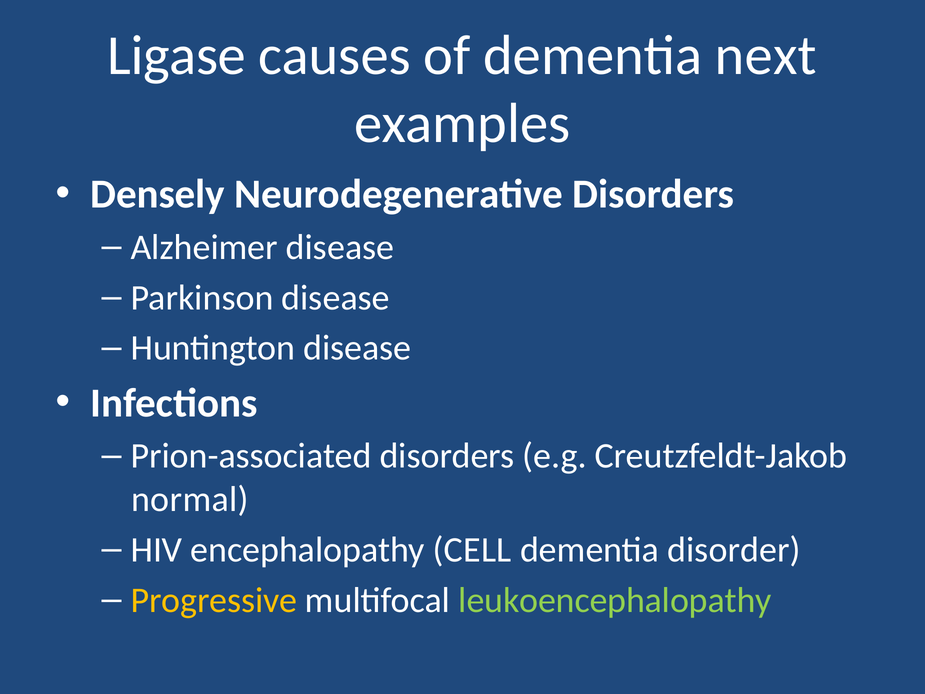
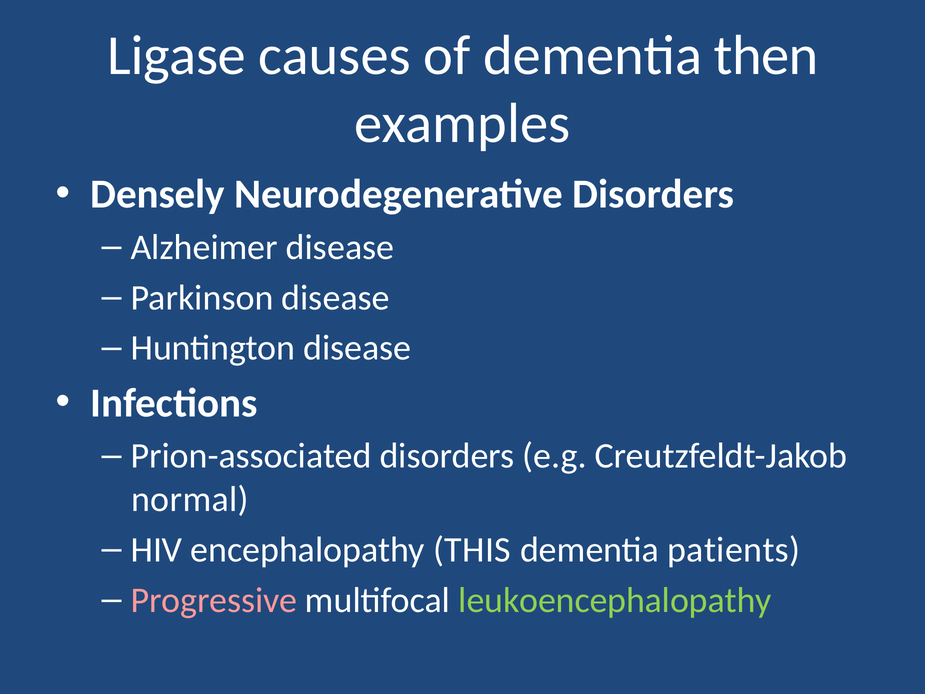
next: next -> then (766, 56)
CELL: CELL -> THIS (472, 550)
disorder: disorder -> patients (734, 550)
Progressive colour: yellow -> pink (214, 600)
